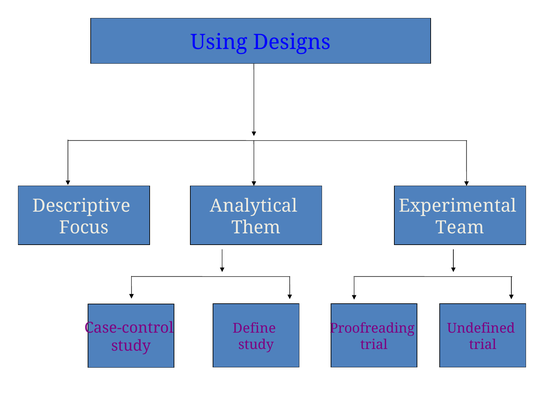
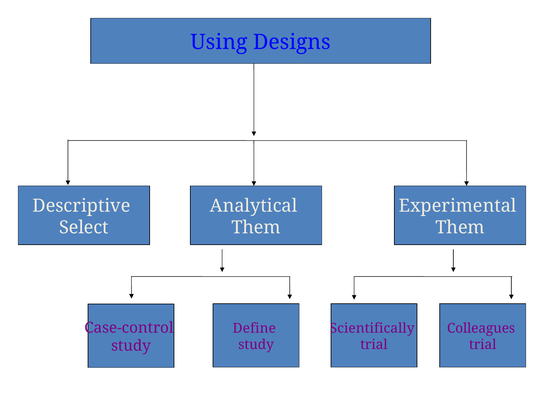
Focus: Focus -> Select (84, 227)
Team: Team -> Them (460, 227)
Proofreading: Proofreading -> Scientifically (372, 328)
Undefined: Undefined -> Colleagues (481, 328)
